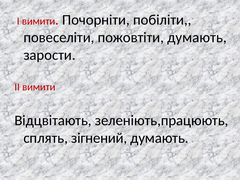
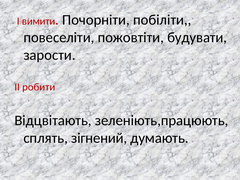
пожовтіти думають: думають -> будувати (197, 37)
ІІ вимити: вимити -> робити (39, 87)
